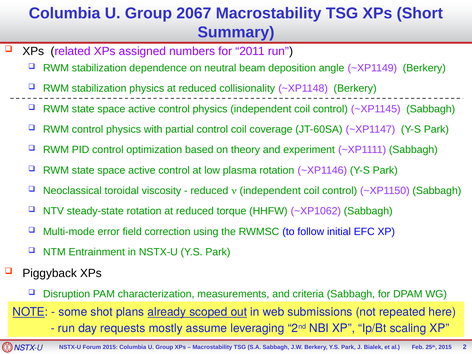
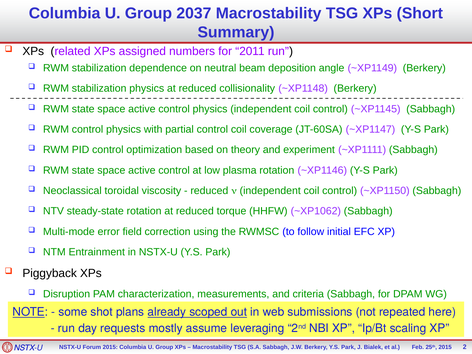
2067: 2067 -> 2037 (194, 13)
